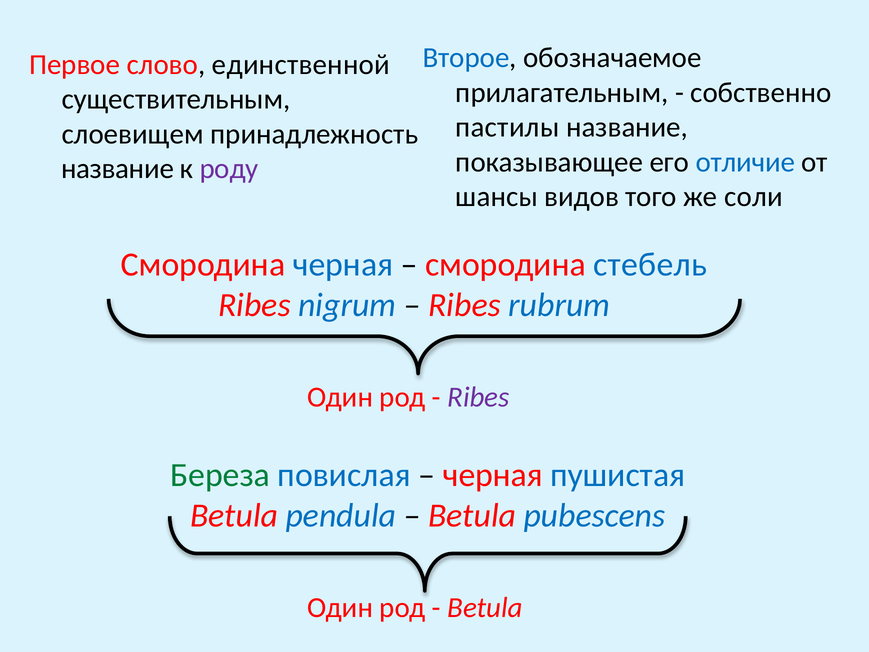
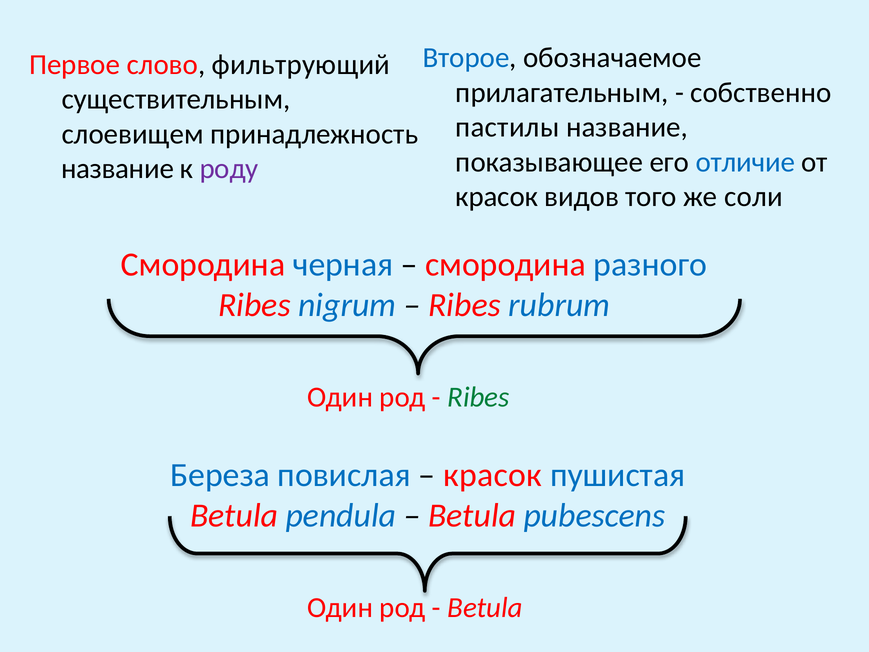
единственной: единственной -> фильтрующий (301, 65)
шансы: шансы -> красок (497, 197)
стебель: стебель -> разного (650, 264)
Ribes colour: purple -> green (478, 397)
Береза colour: green -> blue (220, 475)
черная: черная -> красок (493, 475)
